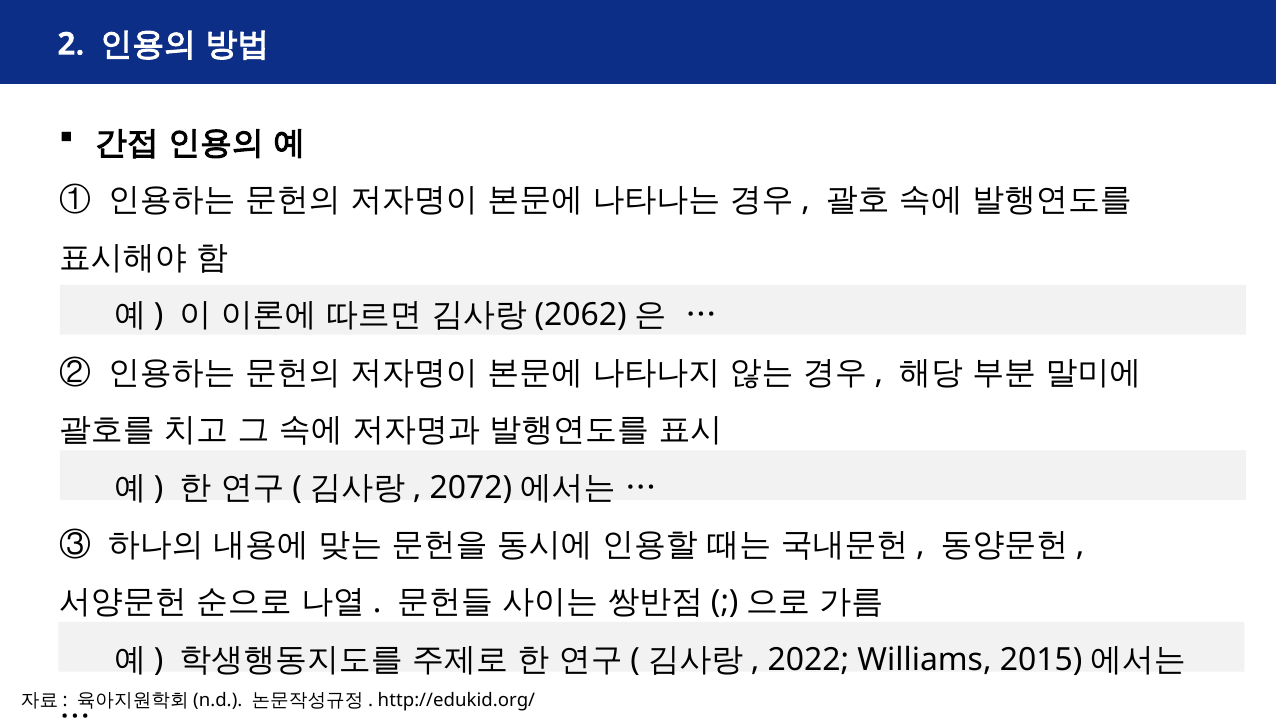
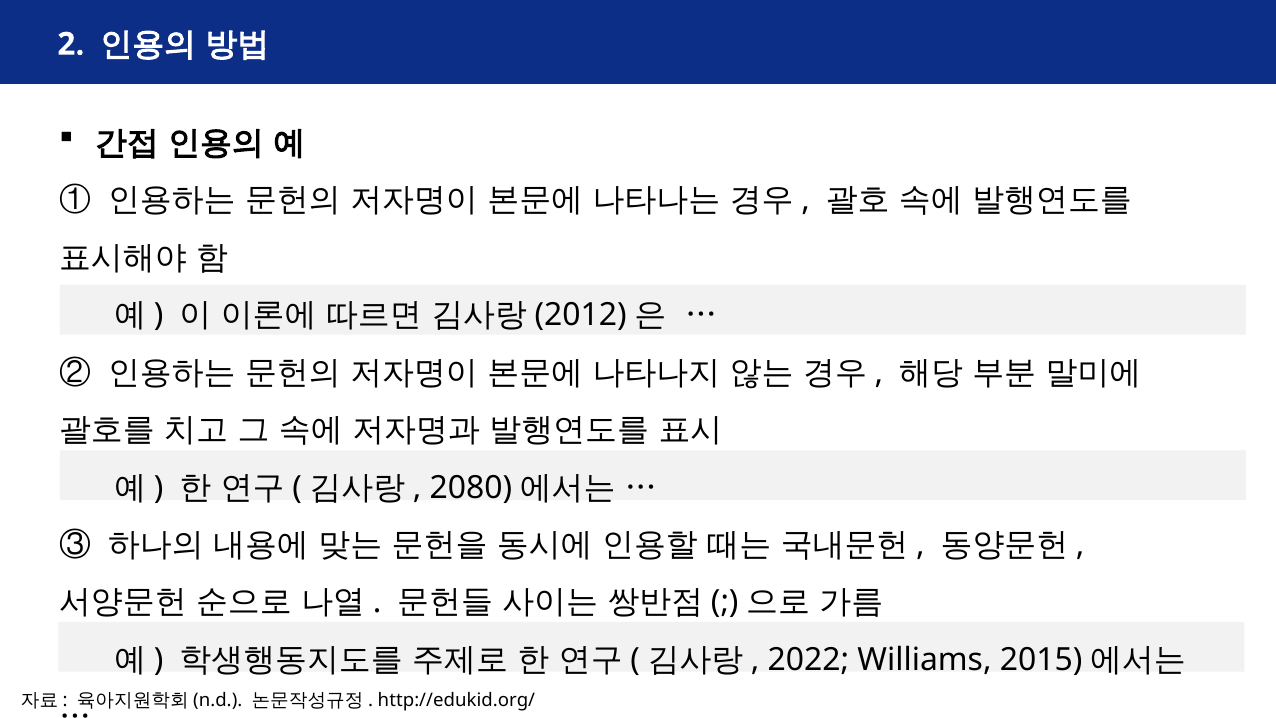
2062: 2062 -> 2012 (581, 315)
2072: 2072 -> 2080 (471, 487)
